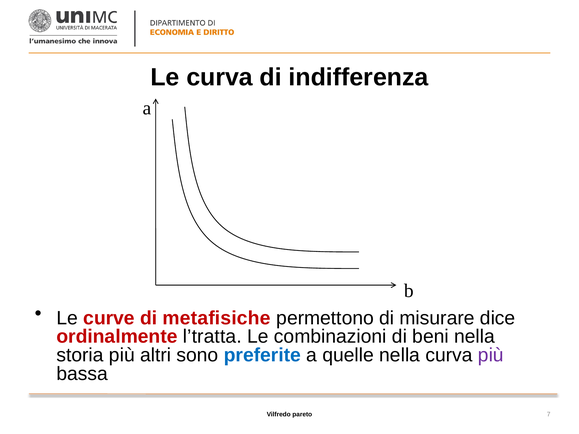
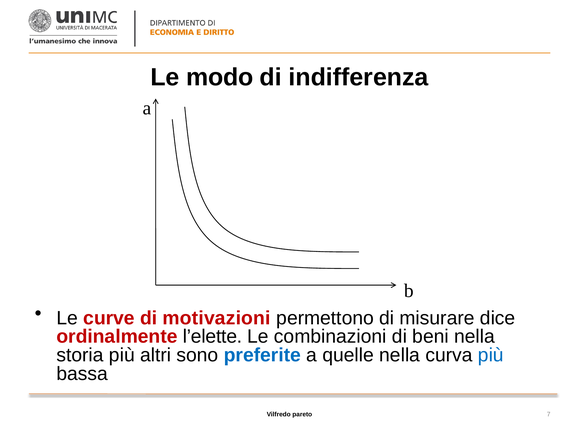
Le curva: curva -> modo (220, 77)
metafisiche: metafisiche -> motivazioni (217, 318)
l’tratta: l’tratta -> l’elette (212, 337)
più colour: purple -> blue (491, 355)
